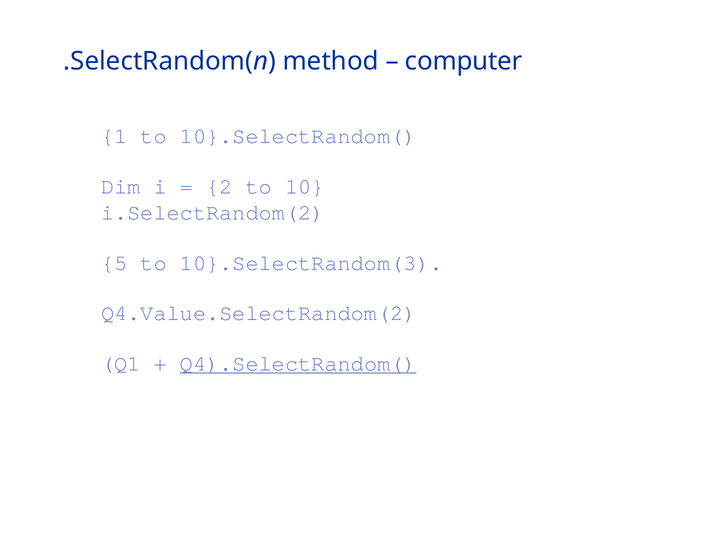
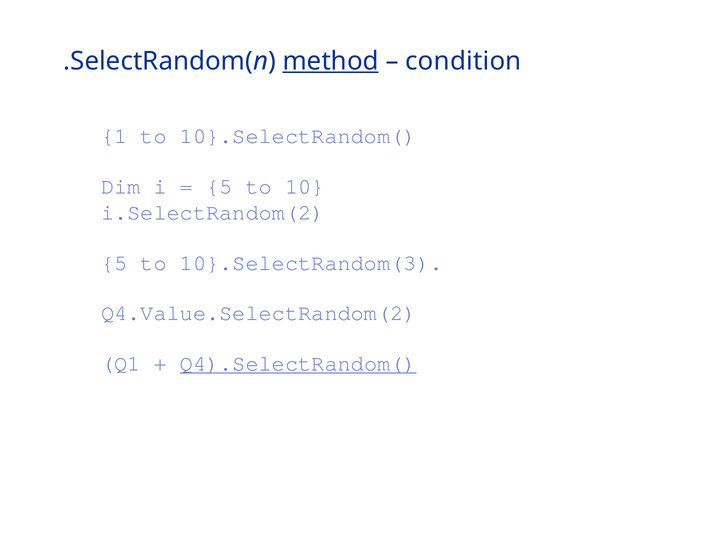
method underline: none -> present (331, 61)
computer: computer -> condition (463, 61)
2: 2 -> 5 (219, 186)
